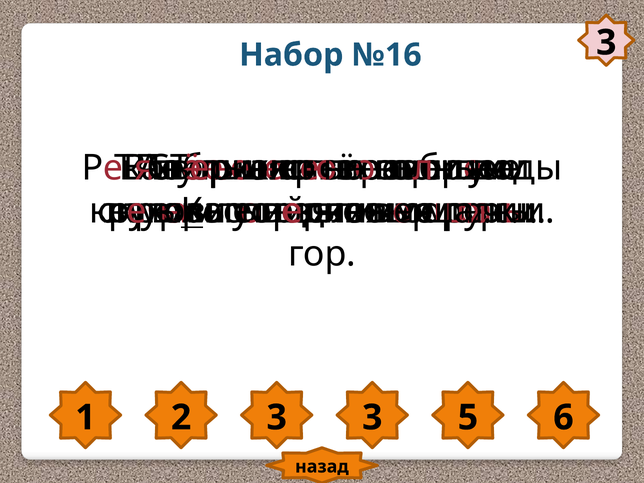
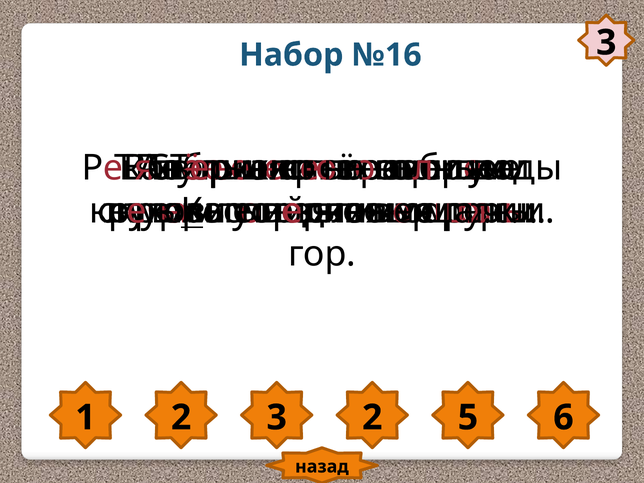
3 3: 3 -> 2 (372, 418)
